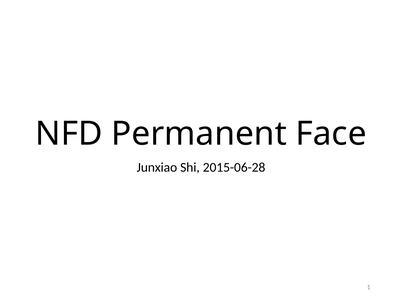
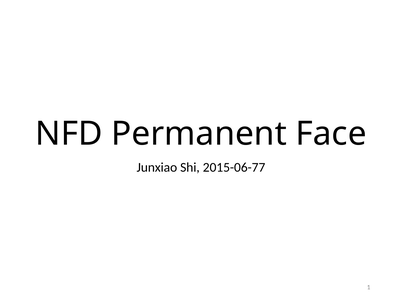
2015-06-28: 2015-06-28 -> 2015-06-77 (234, 168)
